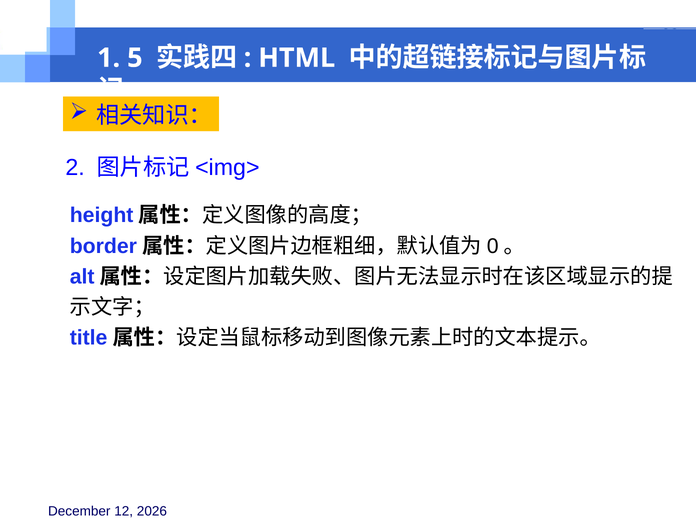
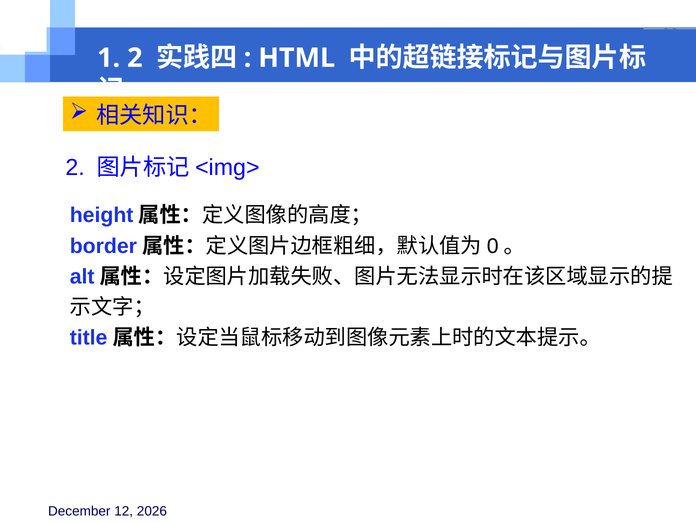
1 5: 5 -> 2 (135, 58)
